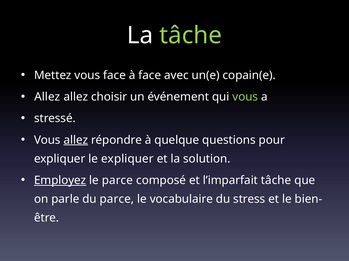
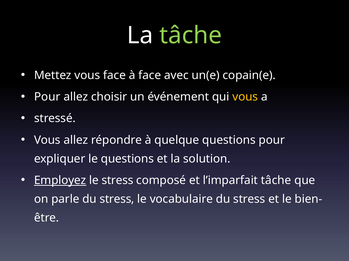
Allez: Allez -> Pour (47, 97)
vous colour: light green -> yellow (245, 97)
allez underline: present -> none (76, 140)
le expliquer: expliquer -> questions (127, 159)
le parce: parce -> stress (118, 181)
parle du parce: parce -> stress (117, 200)
